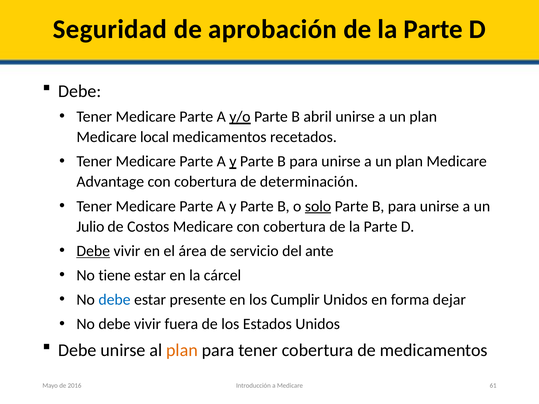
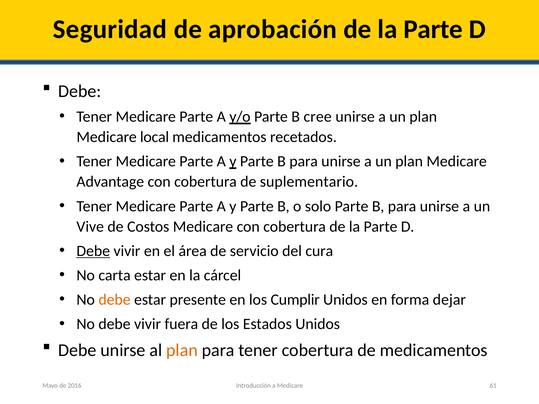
abril: abril -> cree (318, 117)
determinación: determinación -> suplementario (309, 182)
solo underline: present -> none (318, 206)
Julio: Julio -> Vive (90, 227)
ante: ante -> cura (319, 251)
tiene: tiene -> carta (115, 275)
debe colour: blue -> orange (114, 300)
